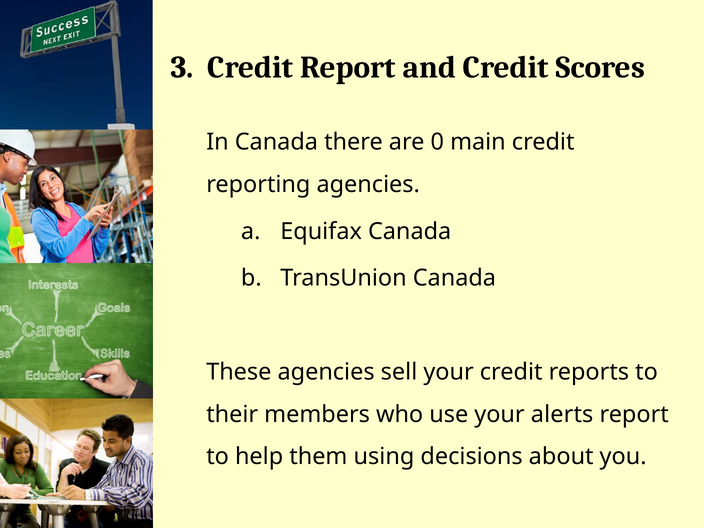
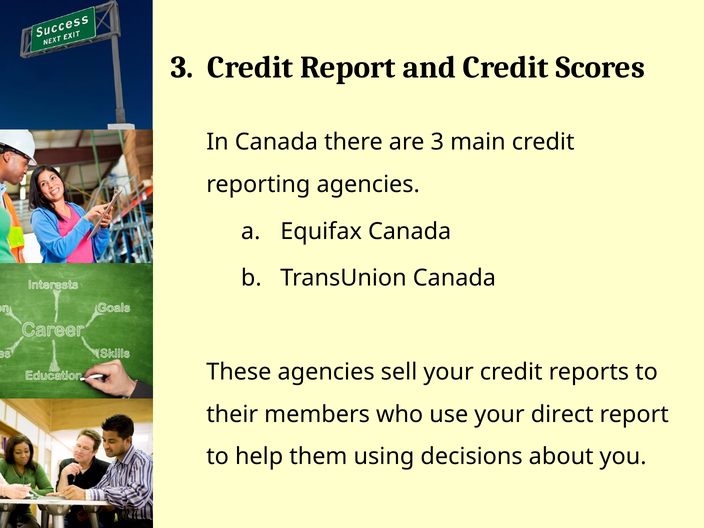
are 0: 0 -> 3 (437, 142)
alerts: alerts -> direct (562, 414)
